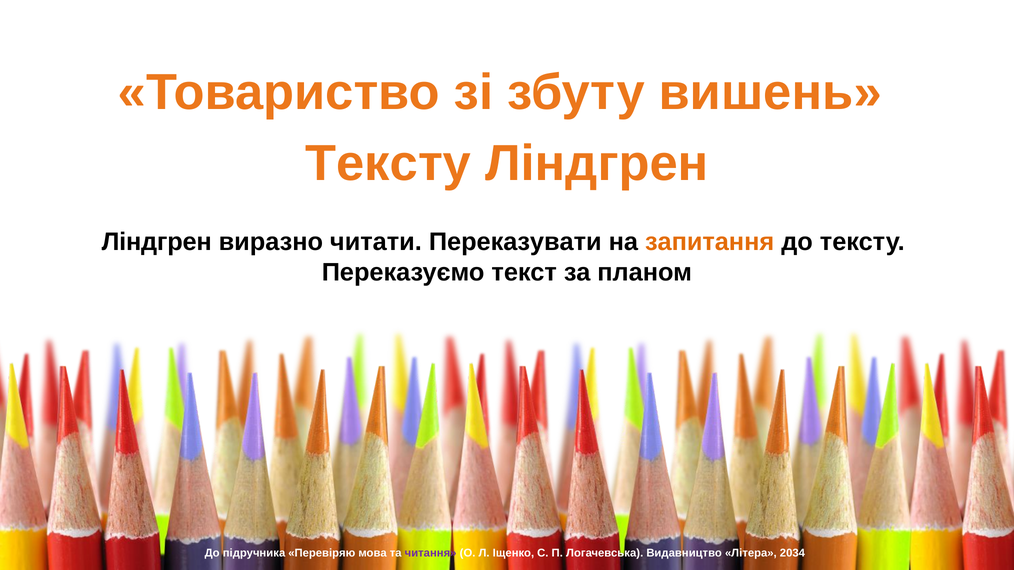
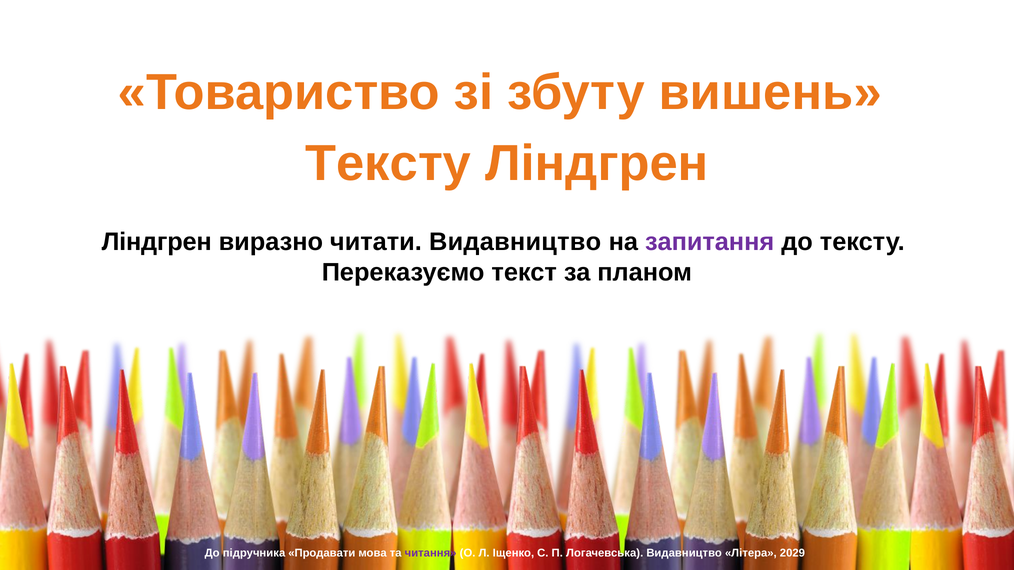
читати Переказувати: Переказувати -> Видавництво (515, 242)
запитання colour: orange -> purple (710, 242)
Перевіряю: Перевіряю -> Продавати (322, 553)
2034: 2034 -> 2029 (792, 553)
